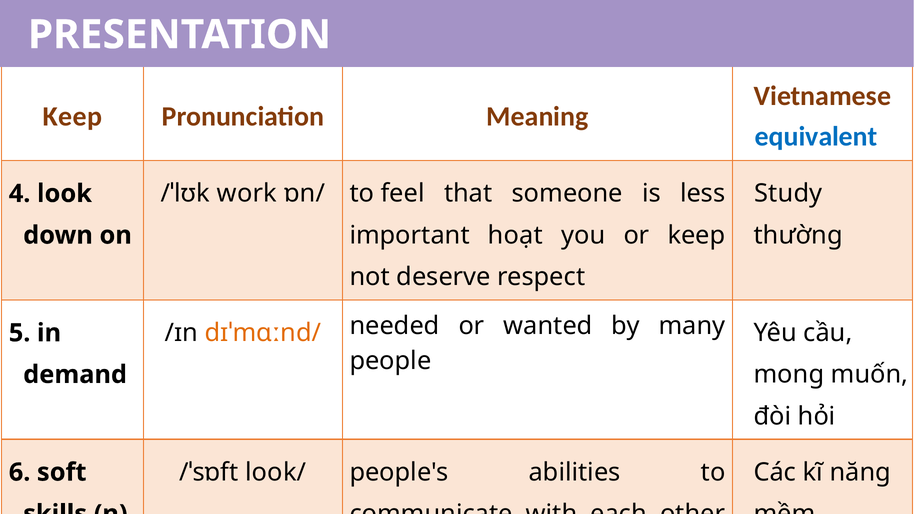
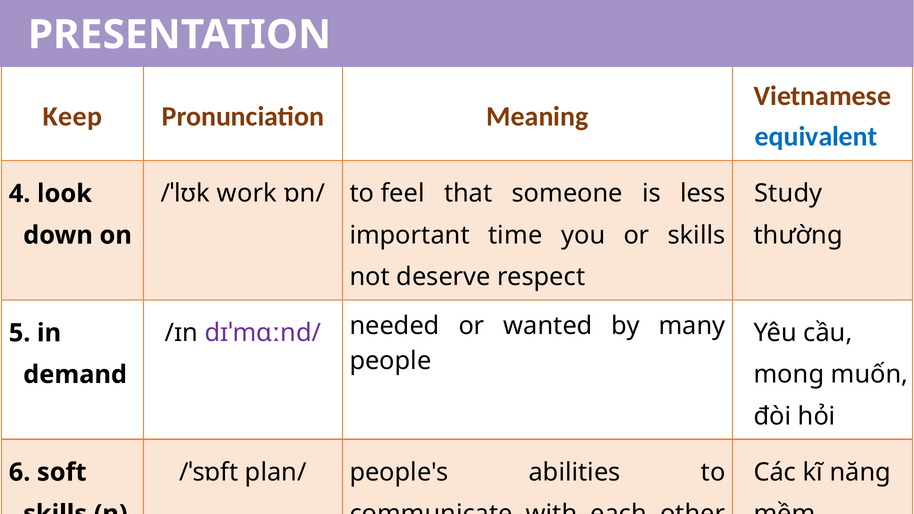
hoạt: hoạt -> time (515, 235)
or keep: keep -> skills (697, 235)
dɪˈmɑːnd/ colour: orange -> purple (263, 333)
look/: look/ -> plan/ (276, 472)
